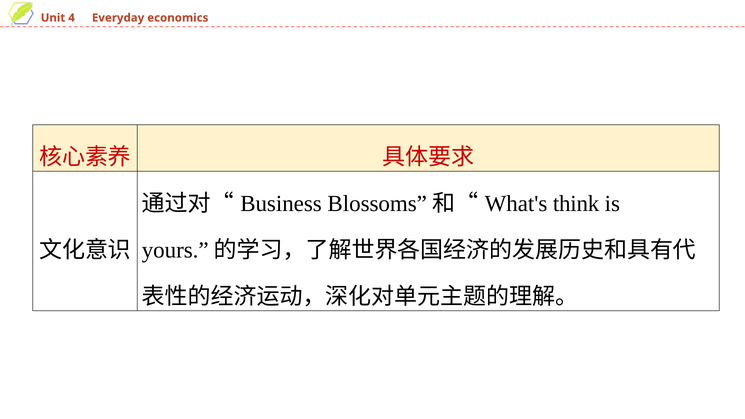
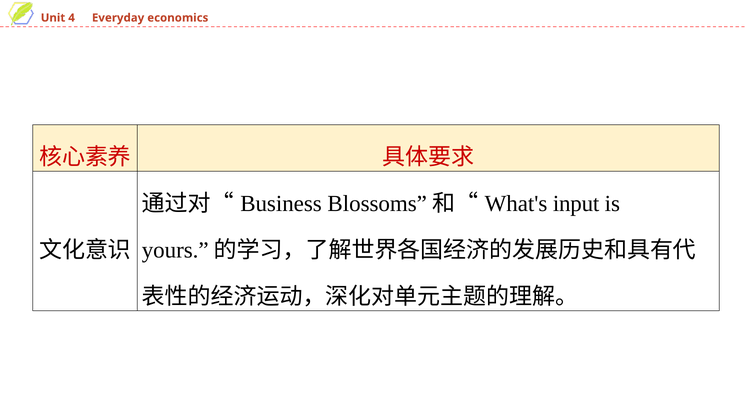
think: think -> input (576, 204)
